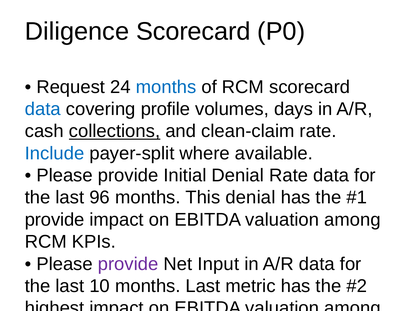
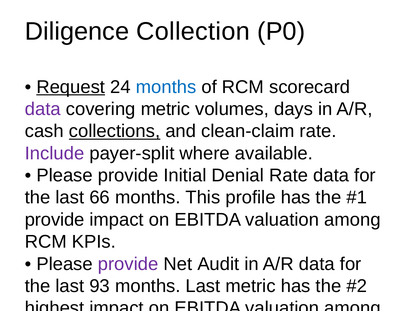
Diligence Scorecard: Scorecard -> Collection (193, 31)
Request underline: none -> present (71, 87)
data colour: blue -> purple (43, 109)
covering profile: profile -> metric (165, 109)
Include colour: blue -> purple (55, 153)
96: 96 -> 66 (100, 198)
This denial: denial -> profile (251, 198)
Input: Input -> Audit (218, 264)
10: 10 -> 93 (100, 286)
